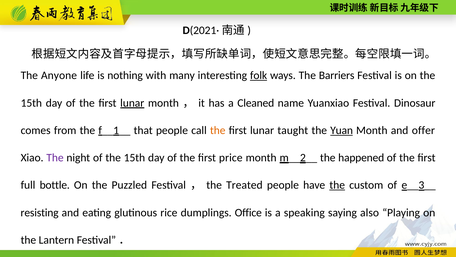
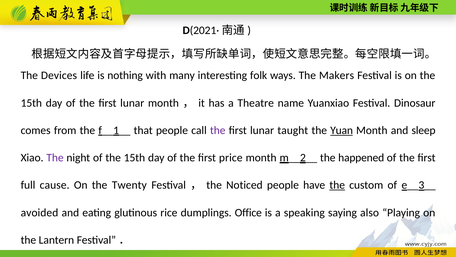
Anyone: Anyone -> Devices (59, 75)
folk underline: present -> none (259, 75)
Barriers: Barriers -> Makers (337, 75)
lunar underline: present -> none (132, 103)
Cleaned: Cleaned -> Theatre (256, 103)
the colour: orange -> purple (218, 130)
offer: offer -> sleep (424, 130)
bottle: bottle -> cause (55, 185)
Puzzled: Puzzled -> Twenty (129, 185)
Treated: Treated -> Noticed (244, 185)
resisting: resisting -> avoided (39, 212)
